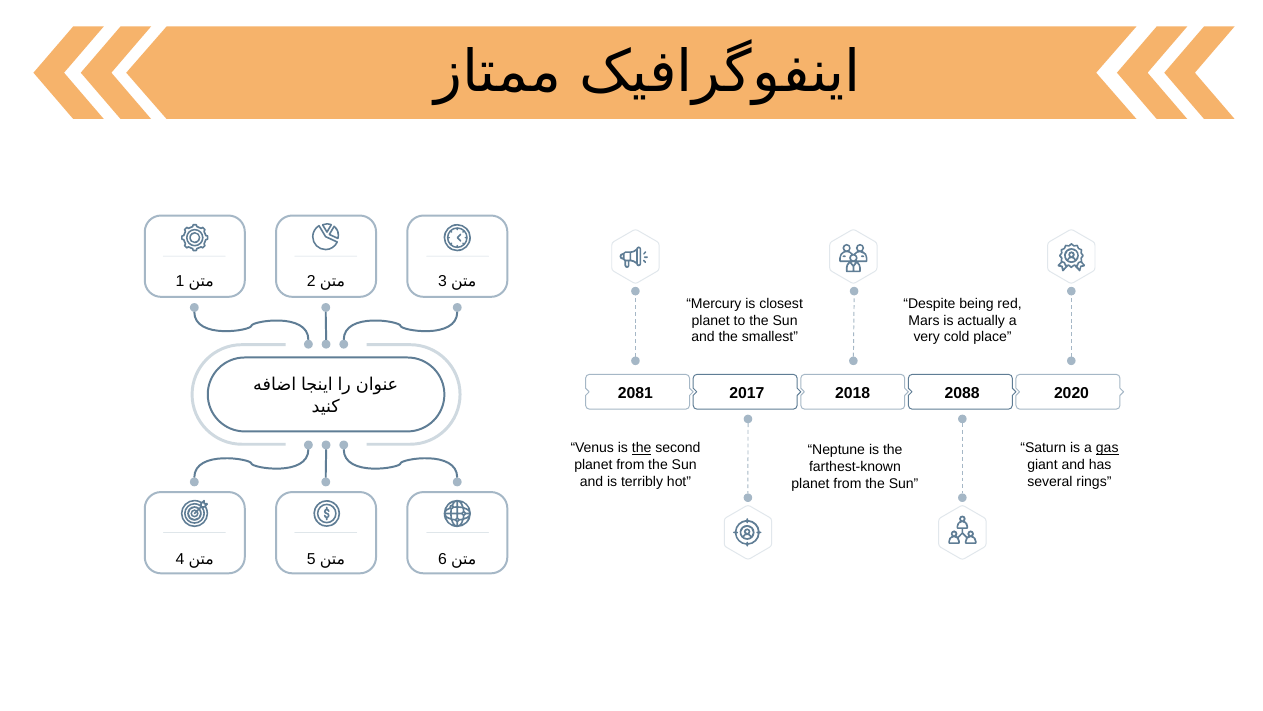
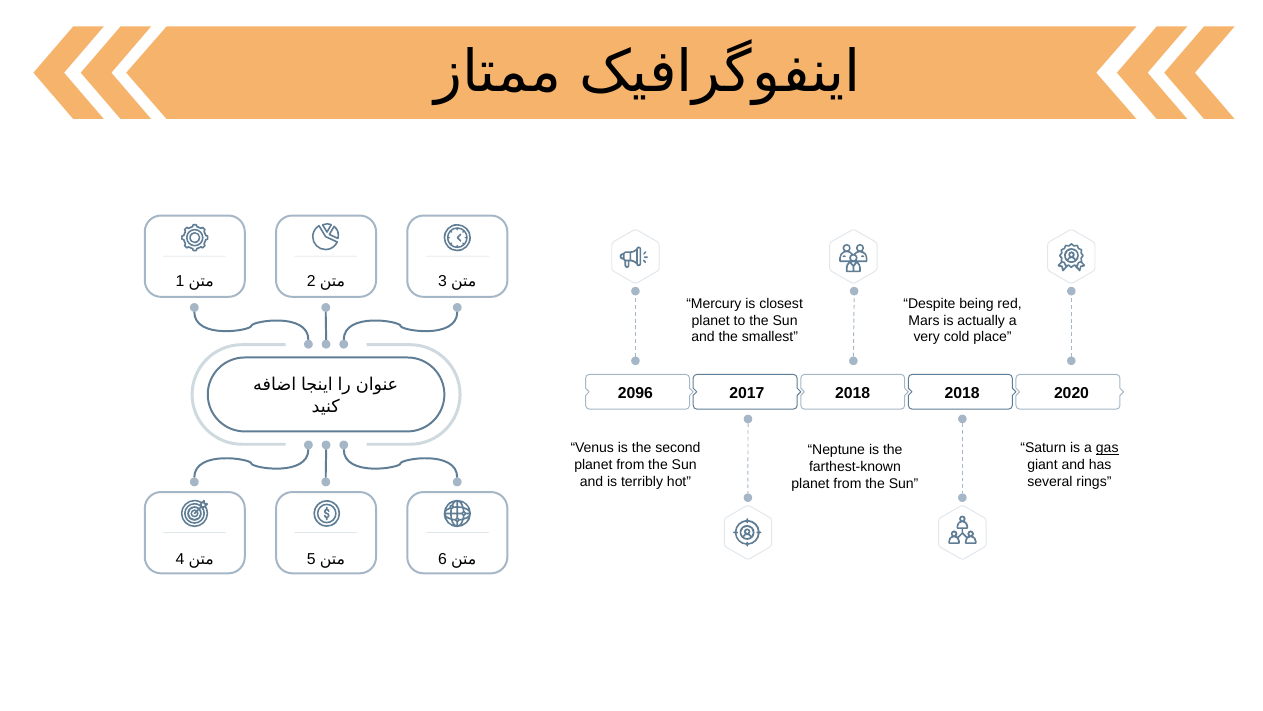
2081: 2081 -> 2096 (635, 393)
2018 2088: 2088 -> 2018 (962, 393)
the underline: present -> none (642, 448)
